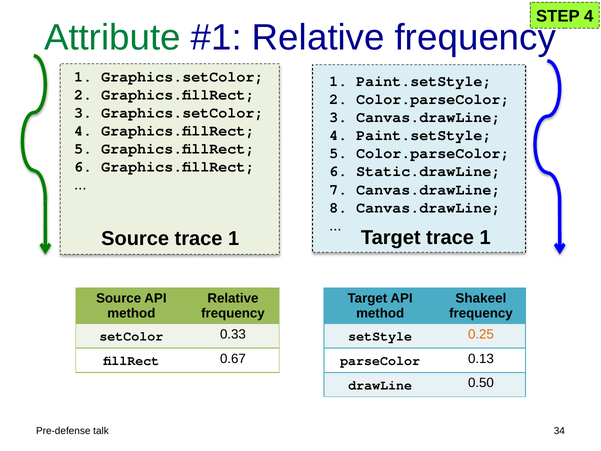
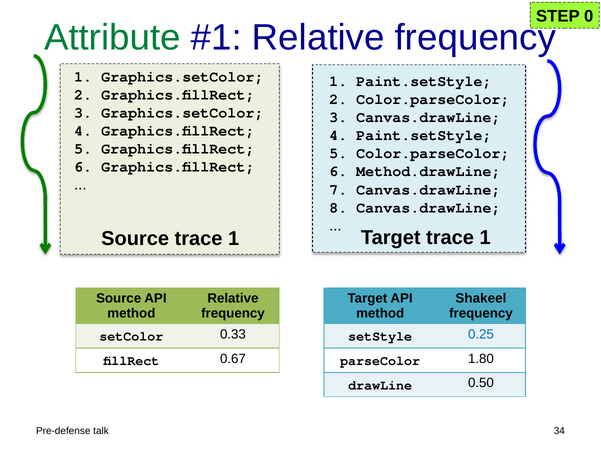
STEP 4: 4 -> 0 (589, 16)
Static.drawLine: Static.drawLine -> Method.drawLine (428, 171)
0.25 colour: orange -> blue (481, 334)
0.13: 0.13 -> 1.80 (481, 358)
